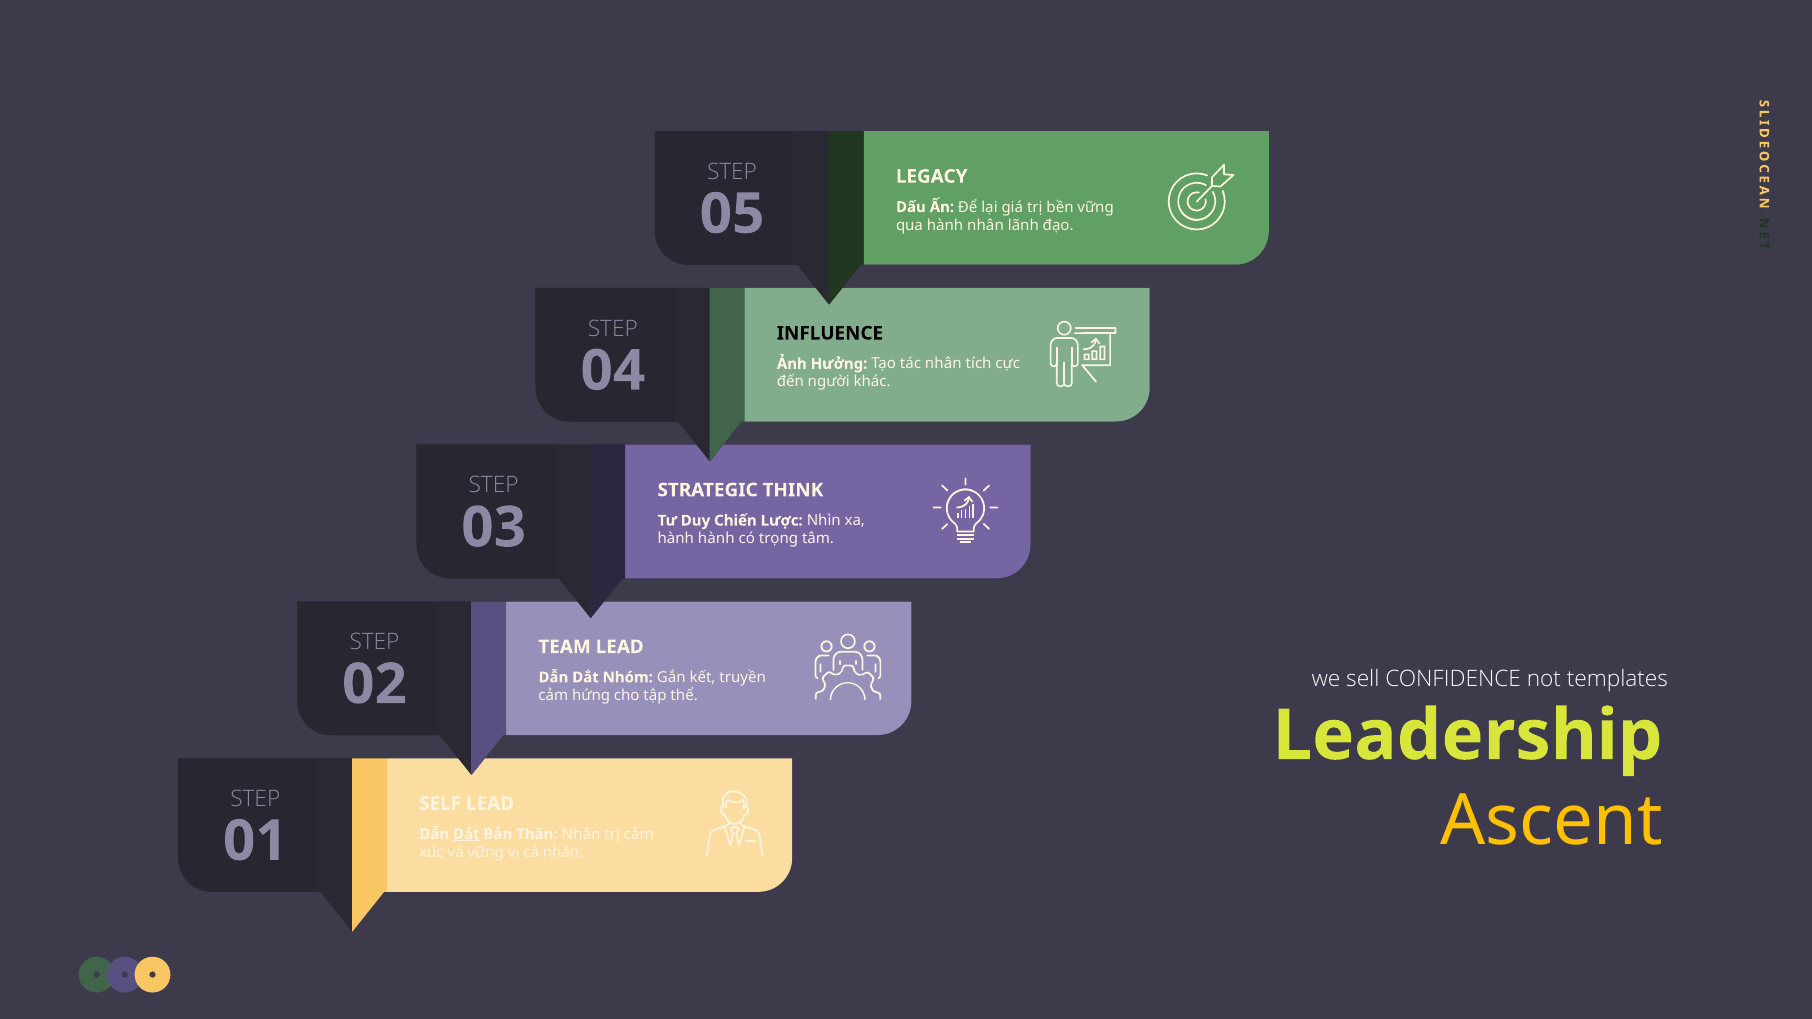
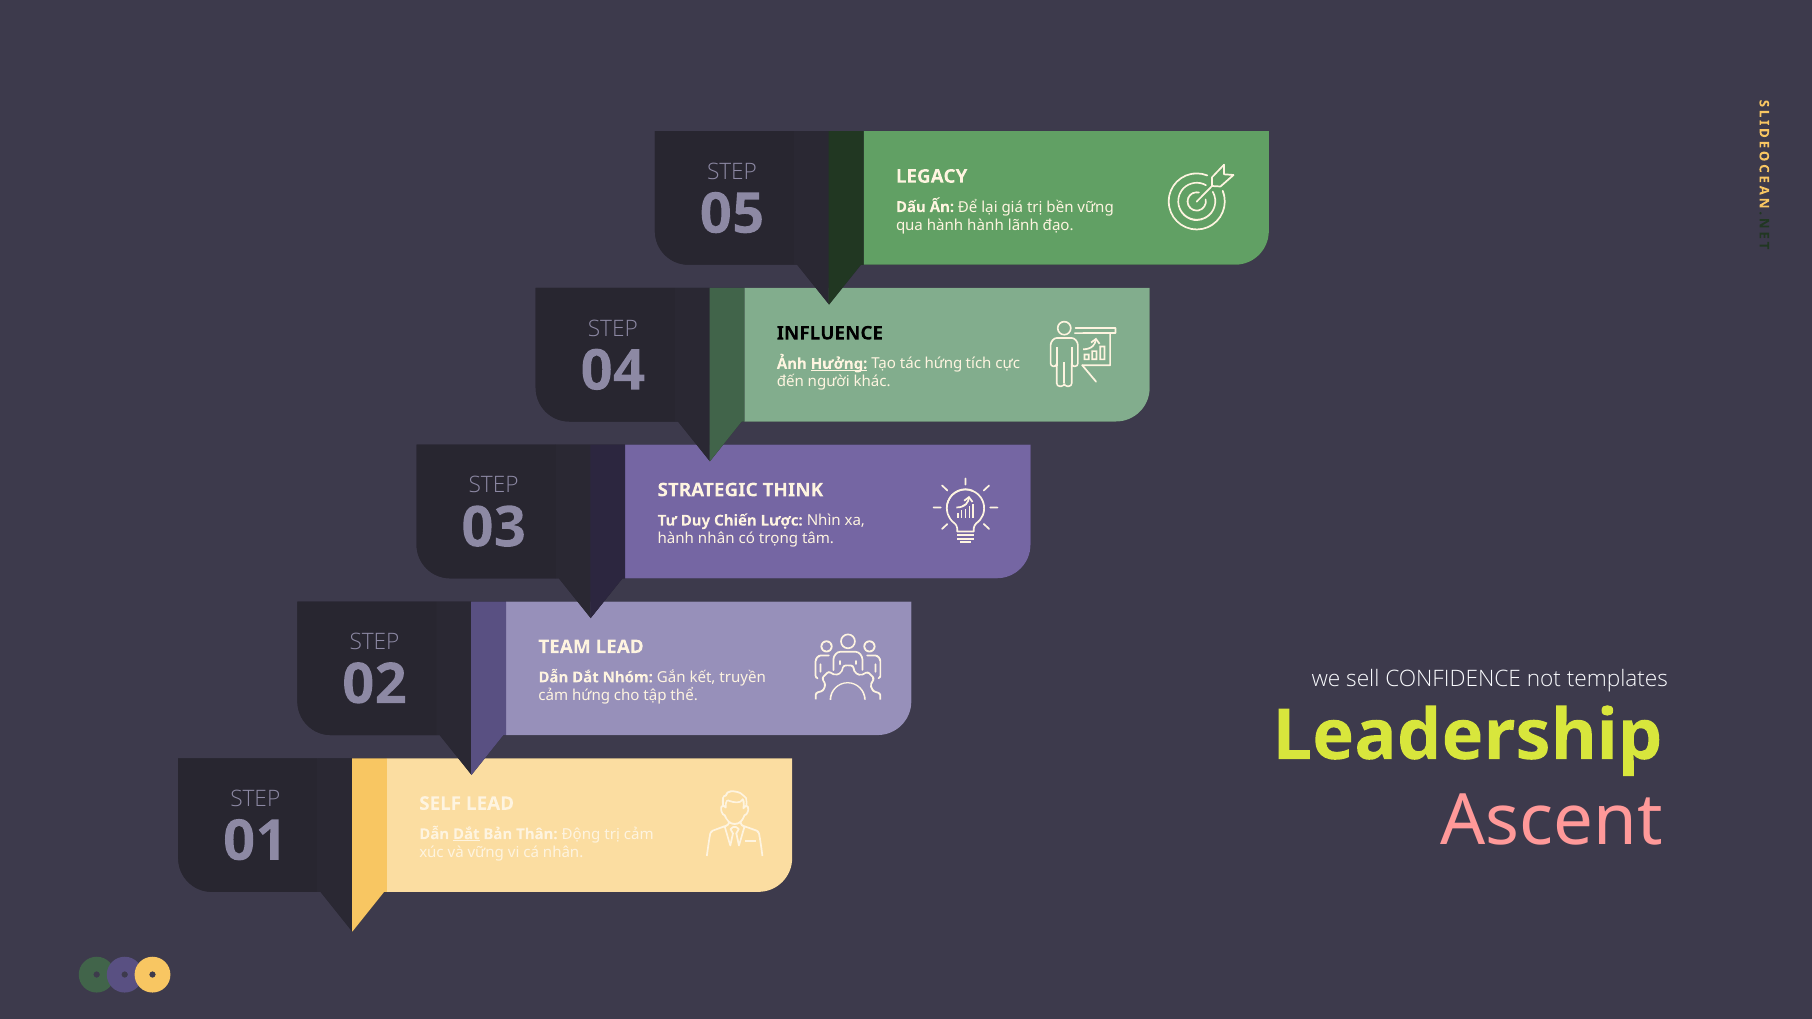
hành nhân: nhân -> hành (985, 225)
Hưởng underline: none -> present (839, 364)
tác nhân: nhân -> hứng (943, 364)
hành hành: hành -> nhân (716, 539)
Ascent colour: yellow -> pink (1552, 821)
Thân Nhân: Nhân -> Động (581, 834)
